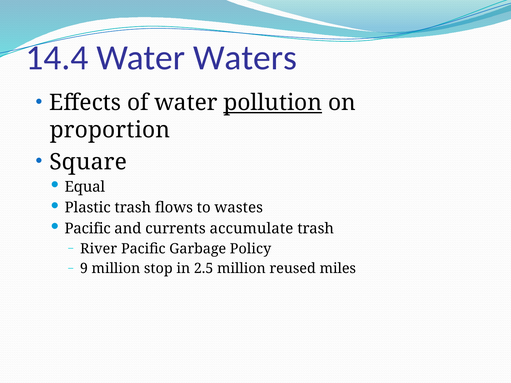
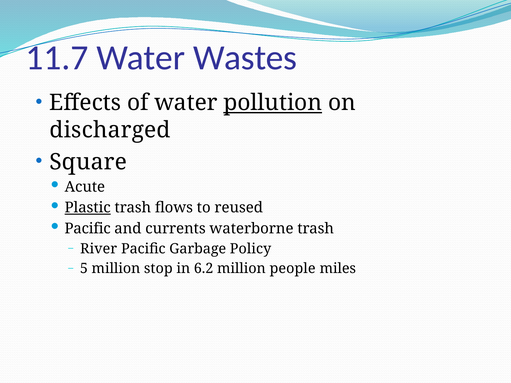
14.4: 14.4 -> 11.7 (57, 58)
Waters: Waters -> Wastes (245, 58)
proportion: proportion -> discharged (110, 130)
Equal: Equal -> Acute (85, 187)
Plastic underline: none -> present (88, 208)
wastes: wastes -> reused (239, 208)
accumulate: accumulate -> waterborne (251, 229)
9: 9 -> 5 (84, 269)
2.5: 2.5 -> 6.2 (204, 269)
reused: reused -> people (293, 269)
